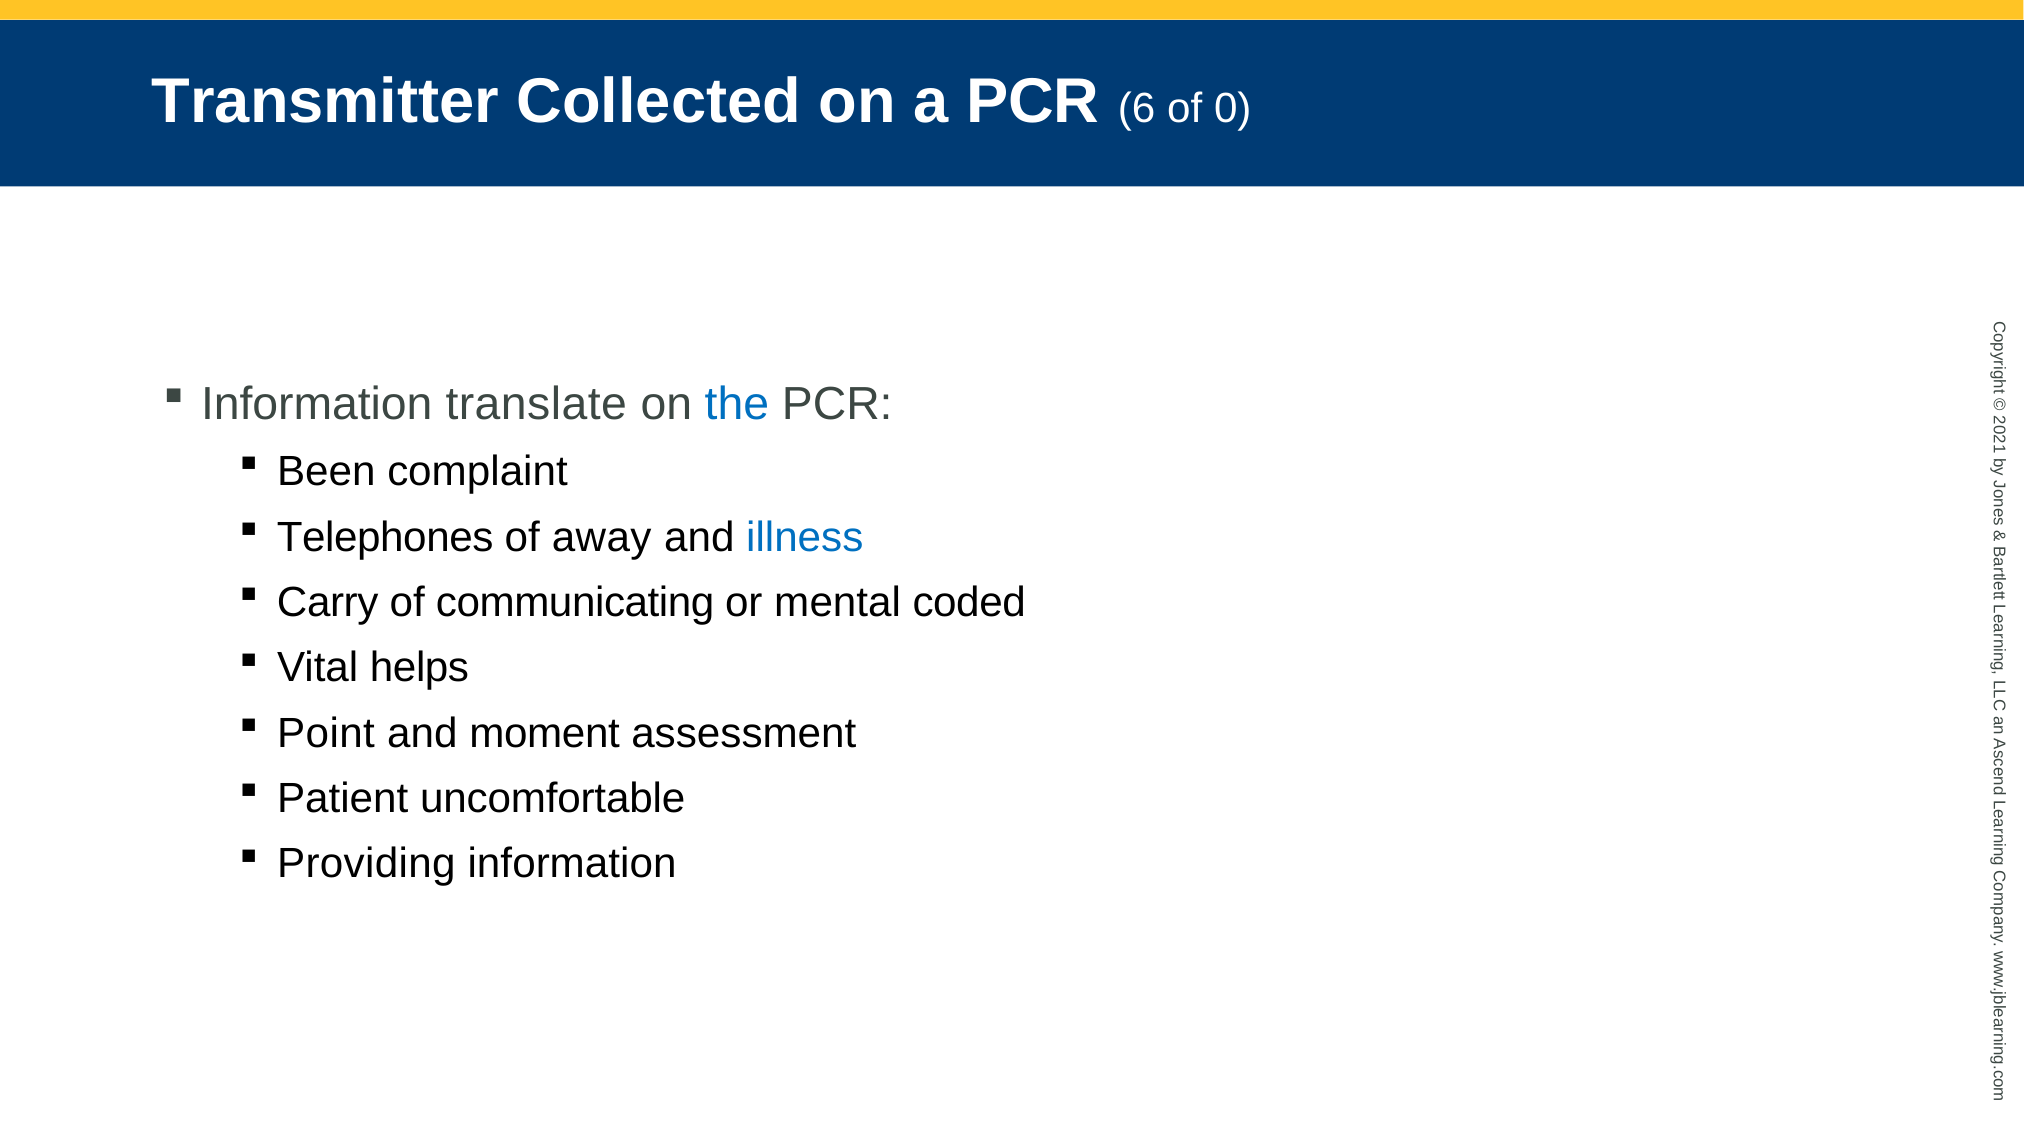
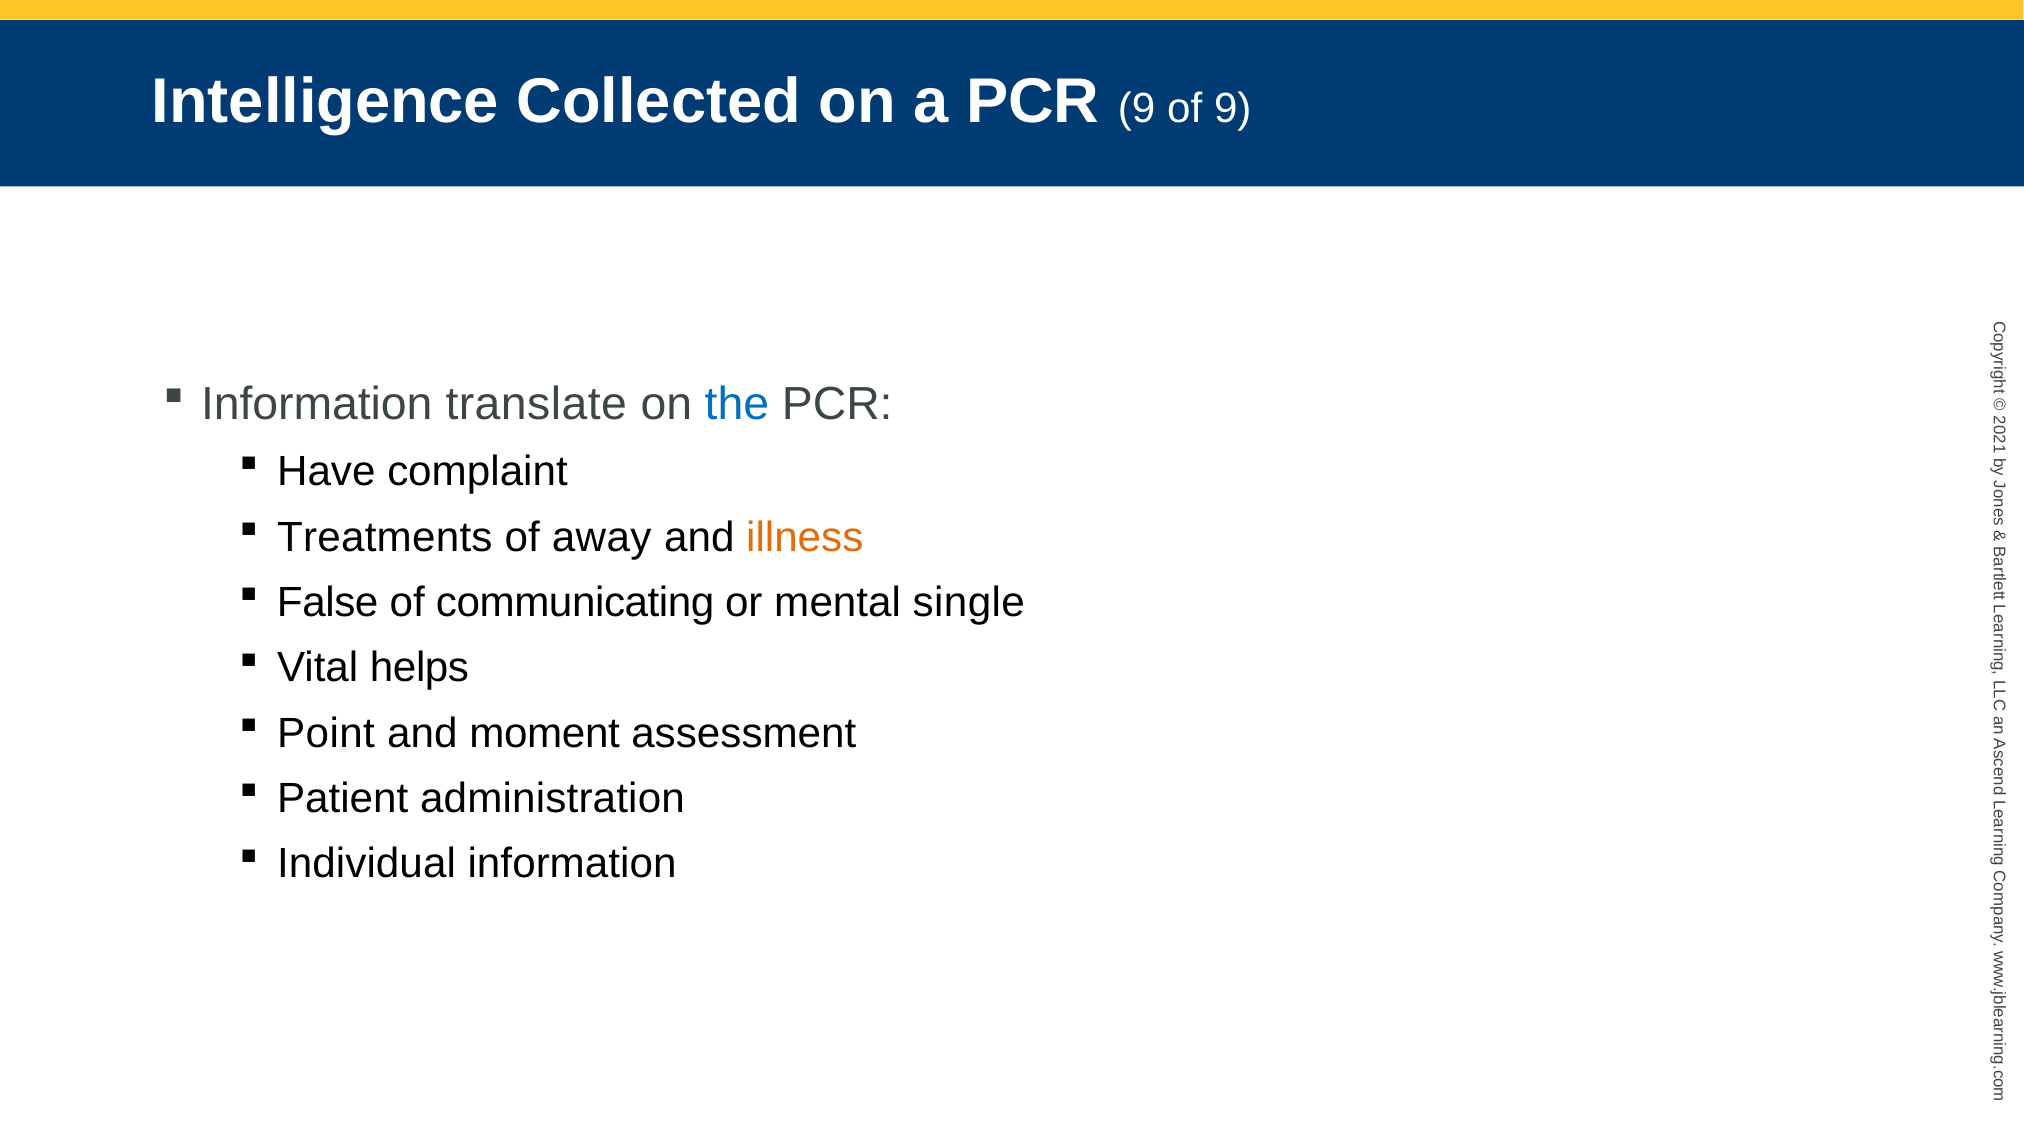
Transmitter: Transmitter -> Intelligence (325, 102)
PCR 6: 6 -> 9 (1137, 109)
of 0: 0 -> 9 (1233, 109)
Been: Been -> Have (326, 472)
Telephones: Telephones -> Treatments (385, 537)
illness colour: blue -> orange (805, 537)
Carry: Carry -> False (328, 603)
coded: coded -> single (969, 603)
uncomfortable: uncomfortable -> administration (552, 799)
Providing: Providing -> Individual (366, 864)
